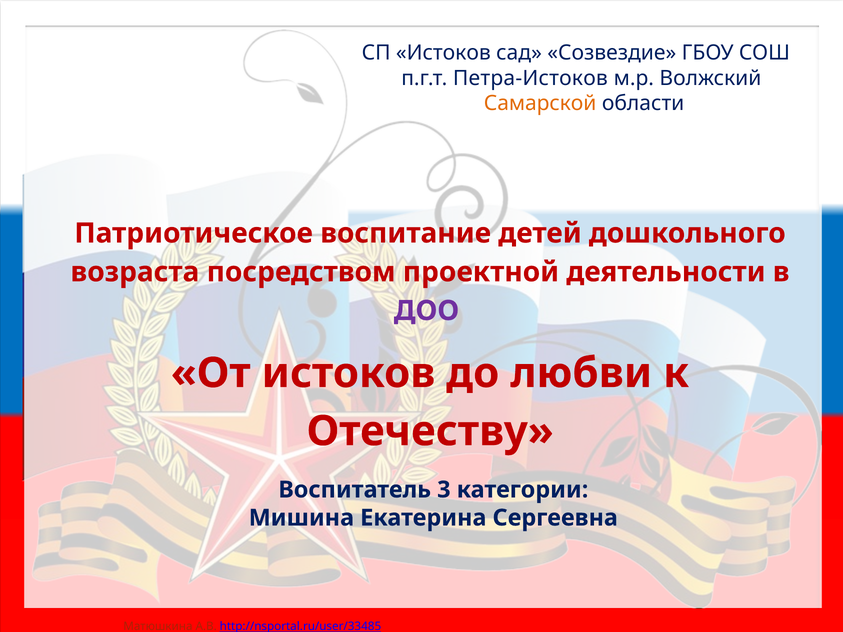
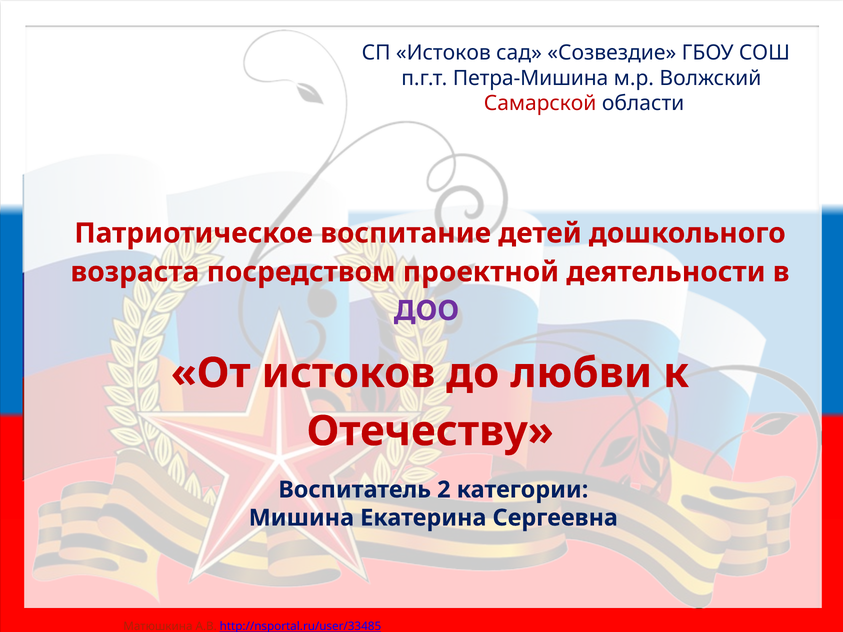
Петра-Истоков: Петра-Истоков -> Петра-Мишина (531, 78)
Самарской colour: orange -> red (540, 103)
3: 3 -> 2 (444, 490)
